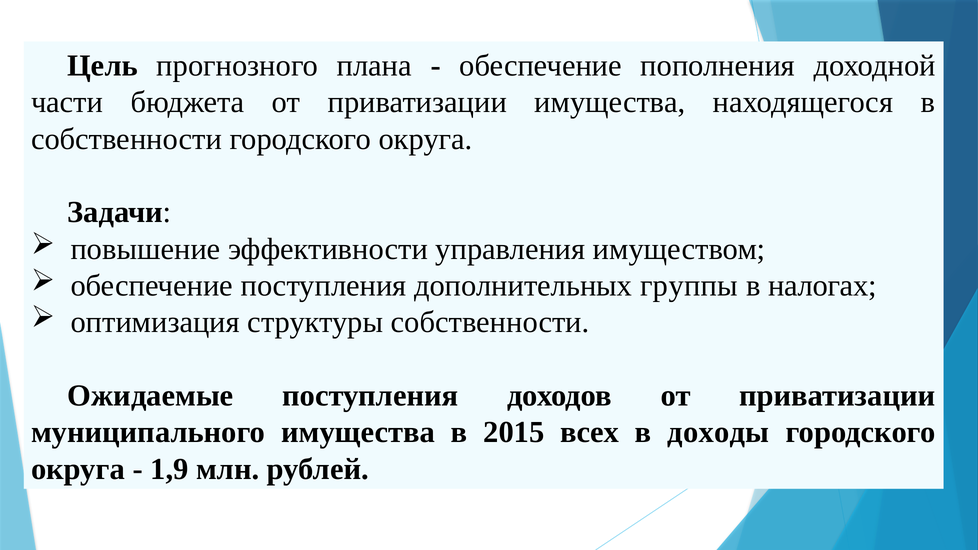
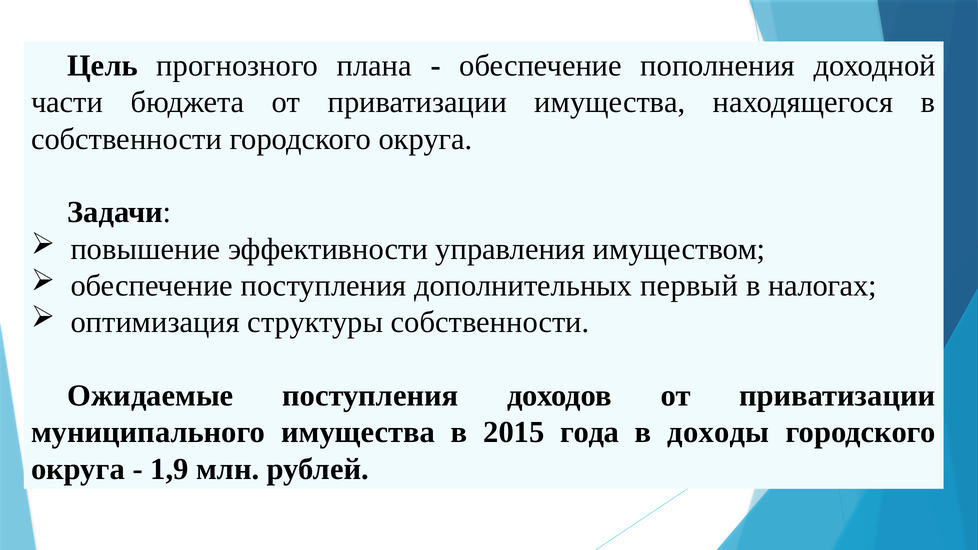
группы: группы -> первый (689, 286)
всех: всех -> года (590, 432)
